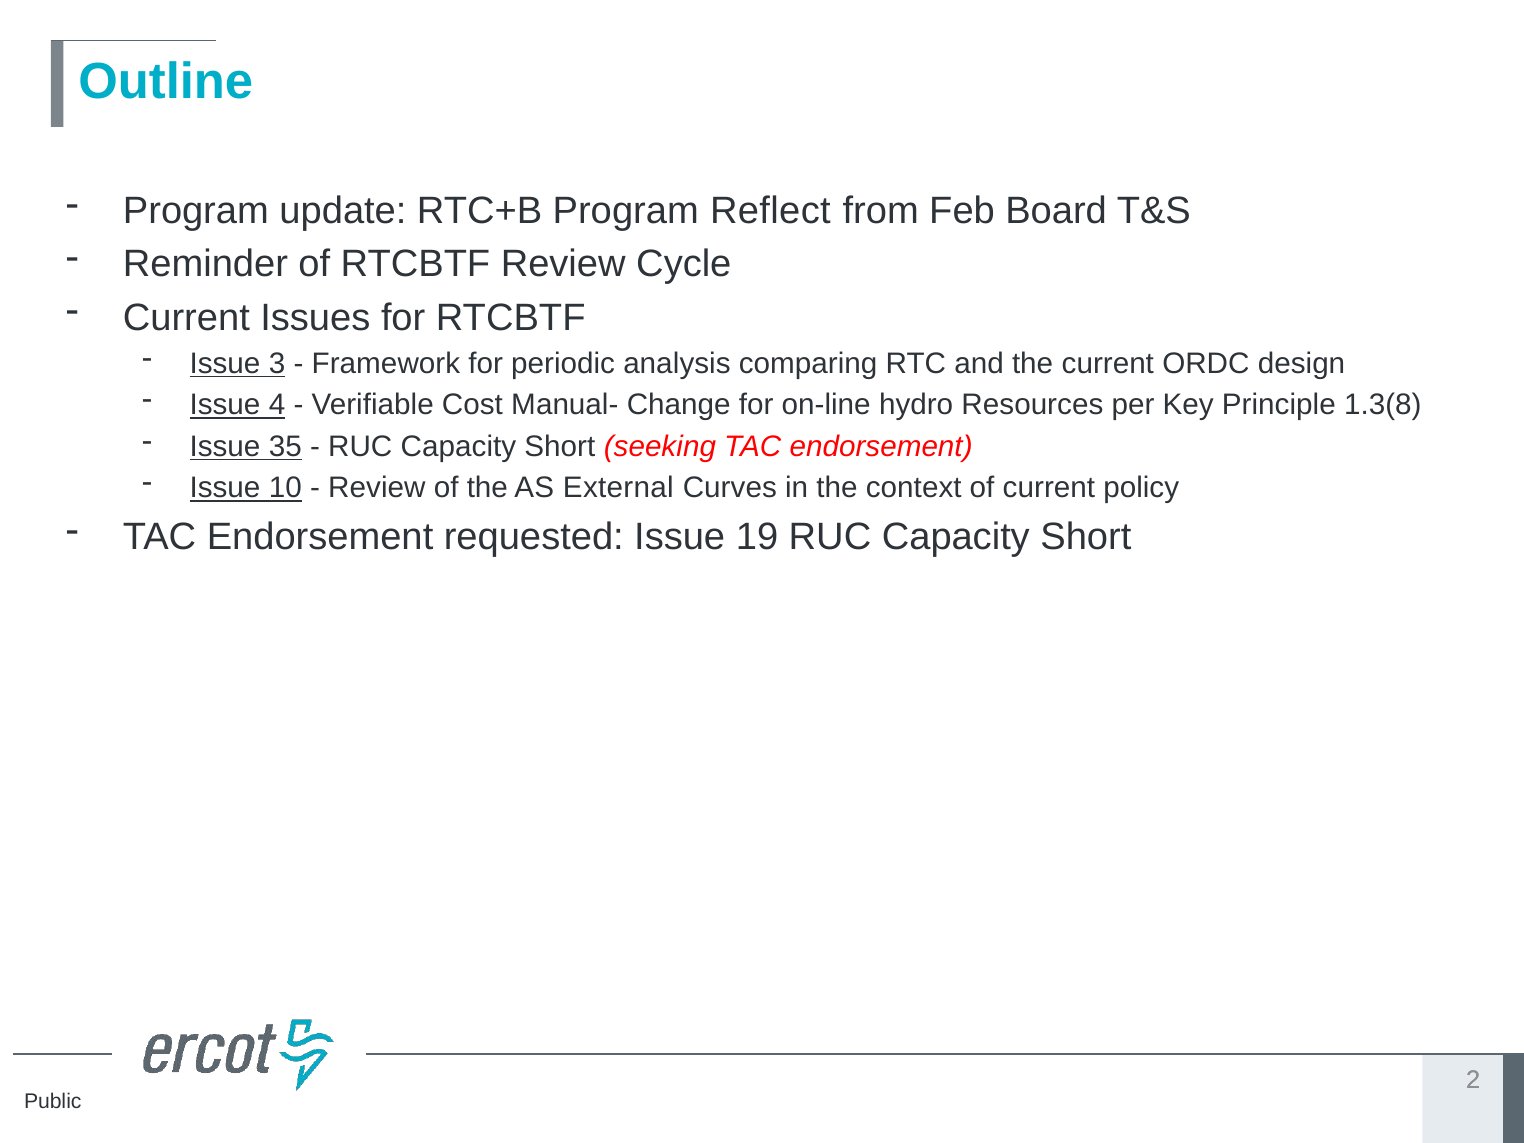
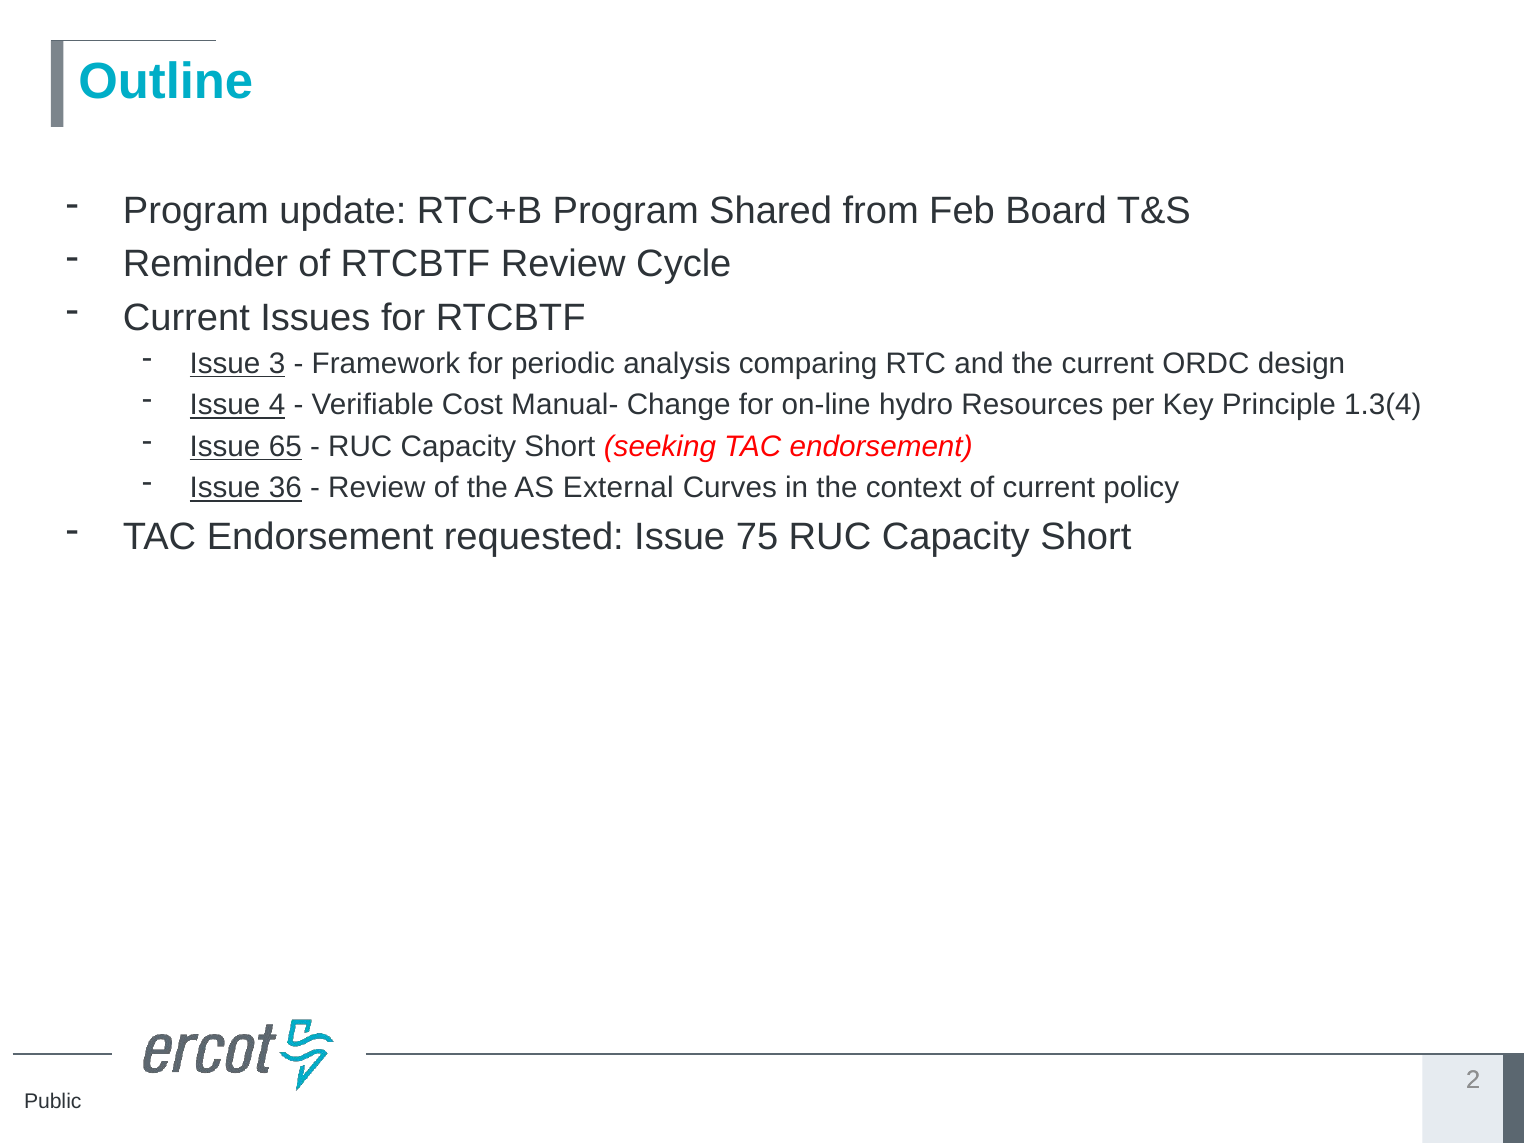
Reflect: Reflect -> Shared (771, 211)
1.3(8: 1.3(8 -> 1.3(4 (1383, 405)
35: 35 -> 65 (285, 447)
10: 10 -> 36 (285, 488)
19: 19 -> 75 (757, 537)
